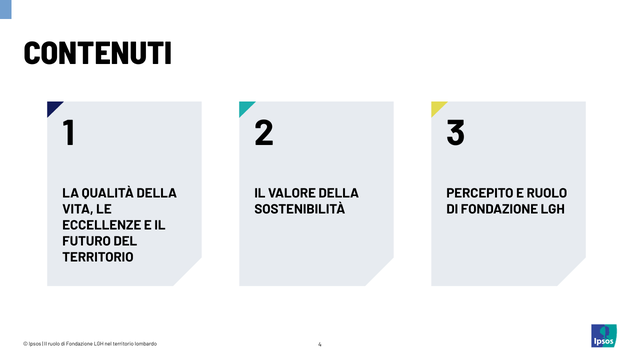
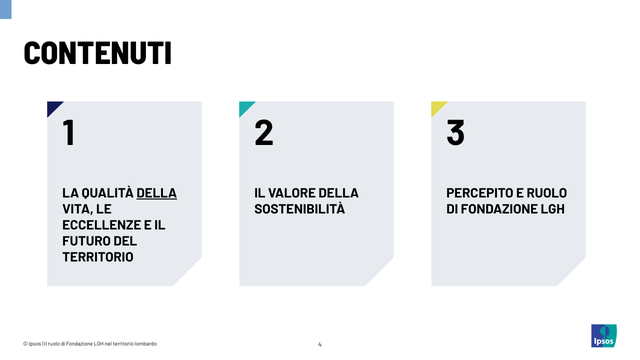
DELLA underline: none -> present (157, 193)
